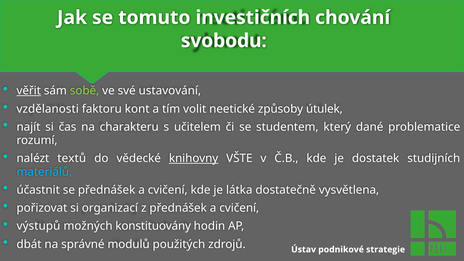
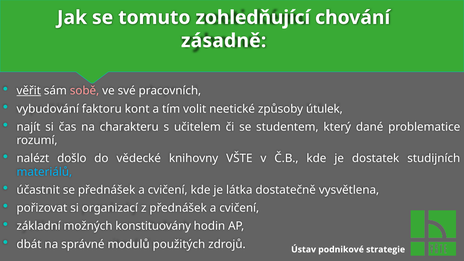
investičních: investičních -> zohledňující (253, 18)
svobodu: svobodu -> zásadně (224, 41)
sobě colour: light green -> pink (85, 91)
ustavování: ustavování -> pracovních (170, 91)
vzdělanosti: vzdělanosti -> vybudování (48, 109)
textů: textů -> došlo (72, 158)
knihovny underline: present -> none (194, 158)
výstupů: výstupů -> základní (39, 226)
